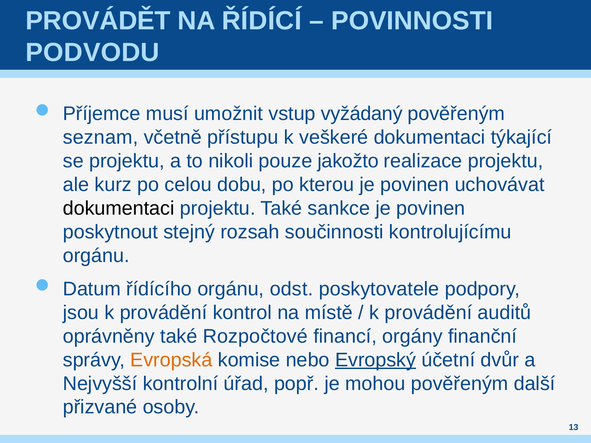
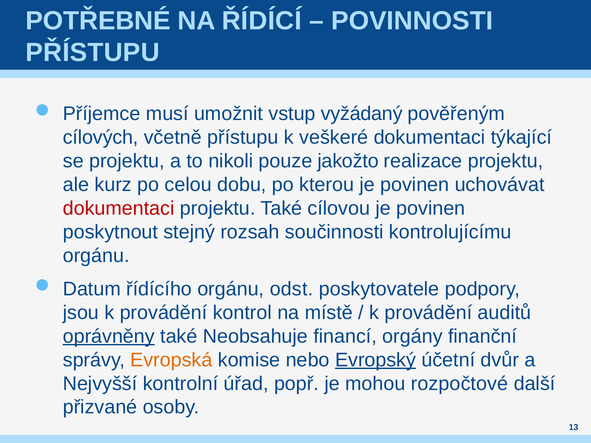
PROVÁDĚT: PROVÁDĚT -> POTŘEBNÉ (98, 21)
PODVODU: PODVODU -> PŘÍSTUPU (93, 52)
seznam: seznam -> cílových (101, 137)
dokumentaci colour: black -> red (119, 208)
sankce: sankce -> cílovou (339, 208)
oprávněny underline: none -> present (109, 336)
Rozpočtové: Rozpočtové -> Neobsahuje (255, 336)
mohou pověřeným: pověřeným -> rozpočtové (460, 384)
